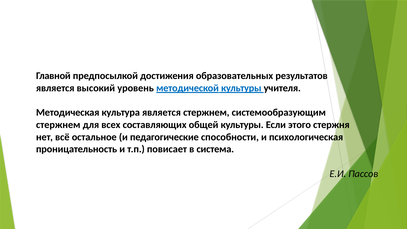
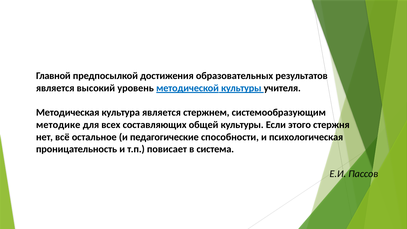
стержнем: стержнем -> методике (58, 125)
